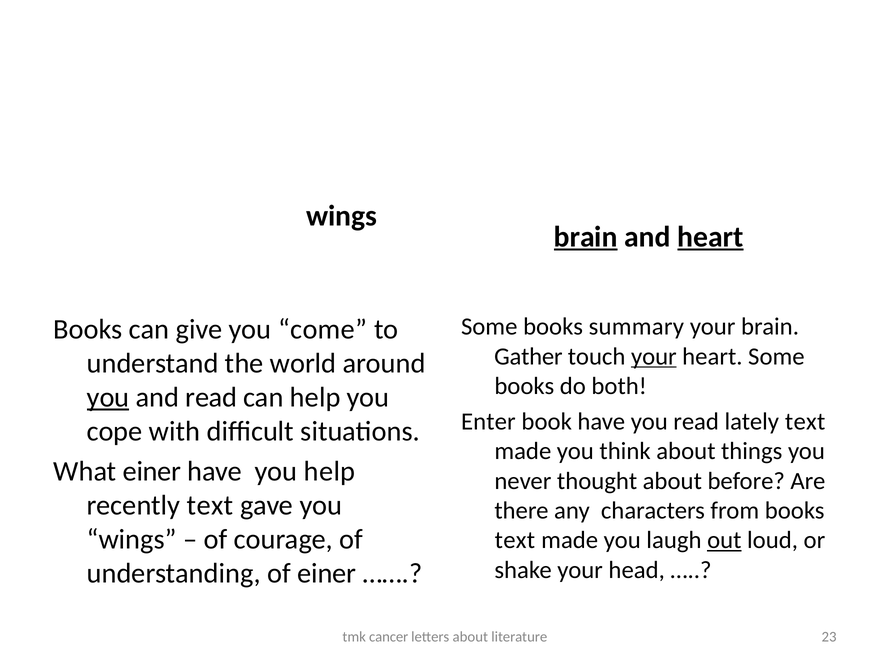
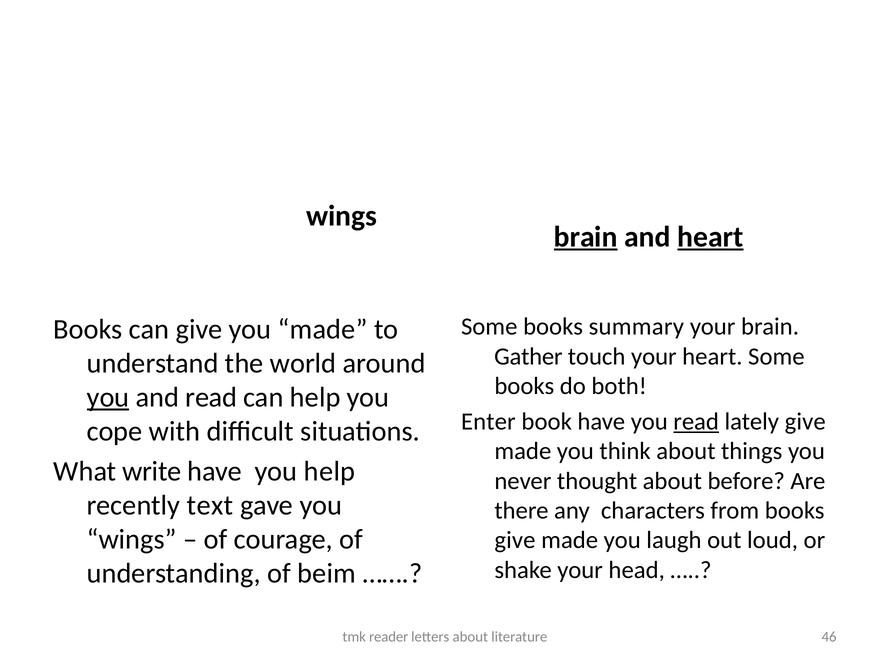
you come: come -> made (323, 329)
your underline: present -> none (654, 357)
read underline: none -> present (696, 422)
lately text: text -> give (805, 422)
What einer: einer -> write (152, 472)
text: text -> give (515, 541)
out underline: present -> none (724, 541)
of einer: einer -> beim (327, 574)
cancer: cancer -> reader (389, 637)
23: 23 -> 46 (829, 637)
